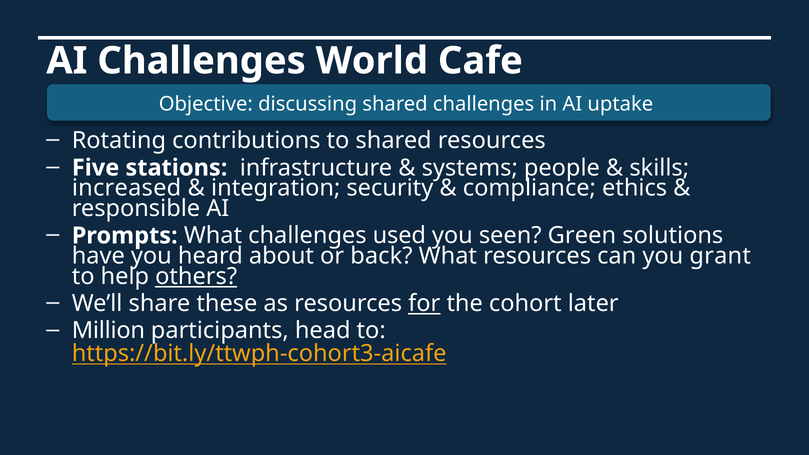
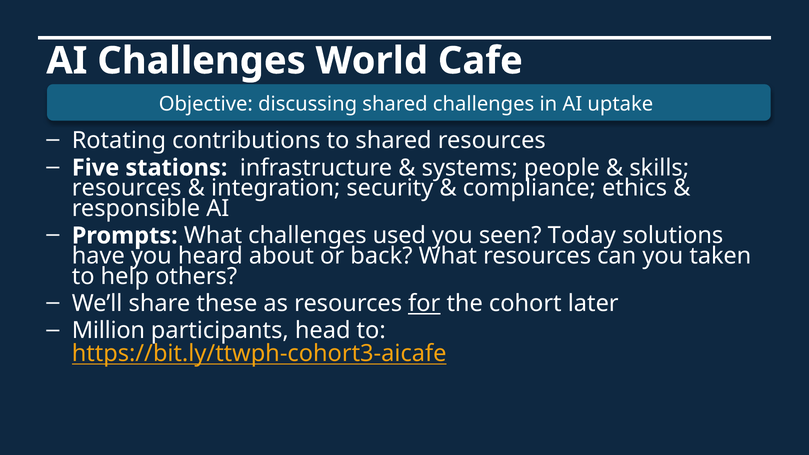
increased: increased -> resources (127, 188)
Green: Green -> Today (582, 236)
grant: grant -> taken (720, 256)
others underline: present -> none (196, 276)
